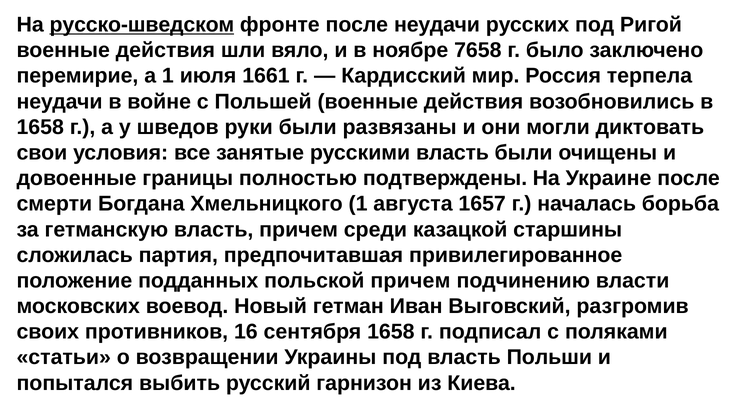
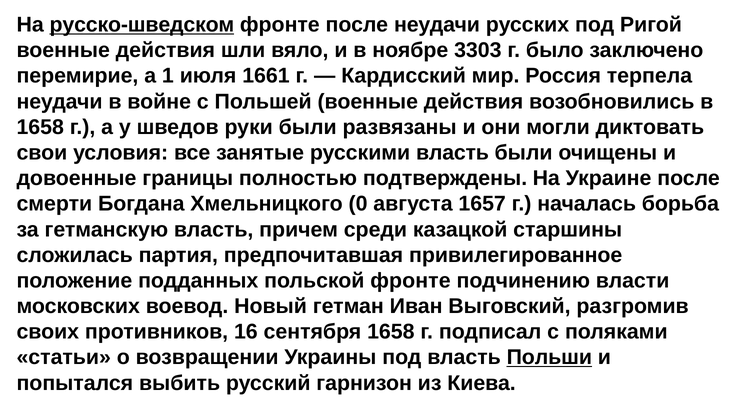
7658: 7658 -> 3303 (478, 50)
Хмельницкого 1: 1 -> 0 (358, 204)
польской причем: причем -> фронте (410, 281)
Польши underline: none -> present (549, 358)
